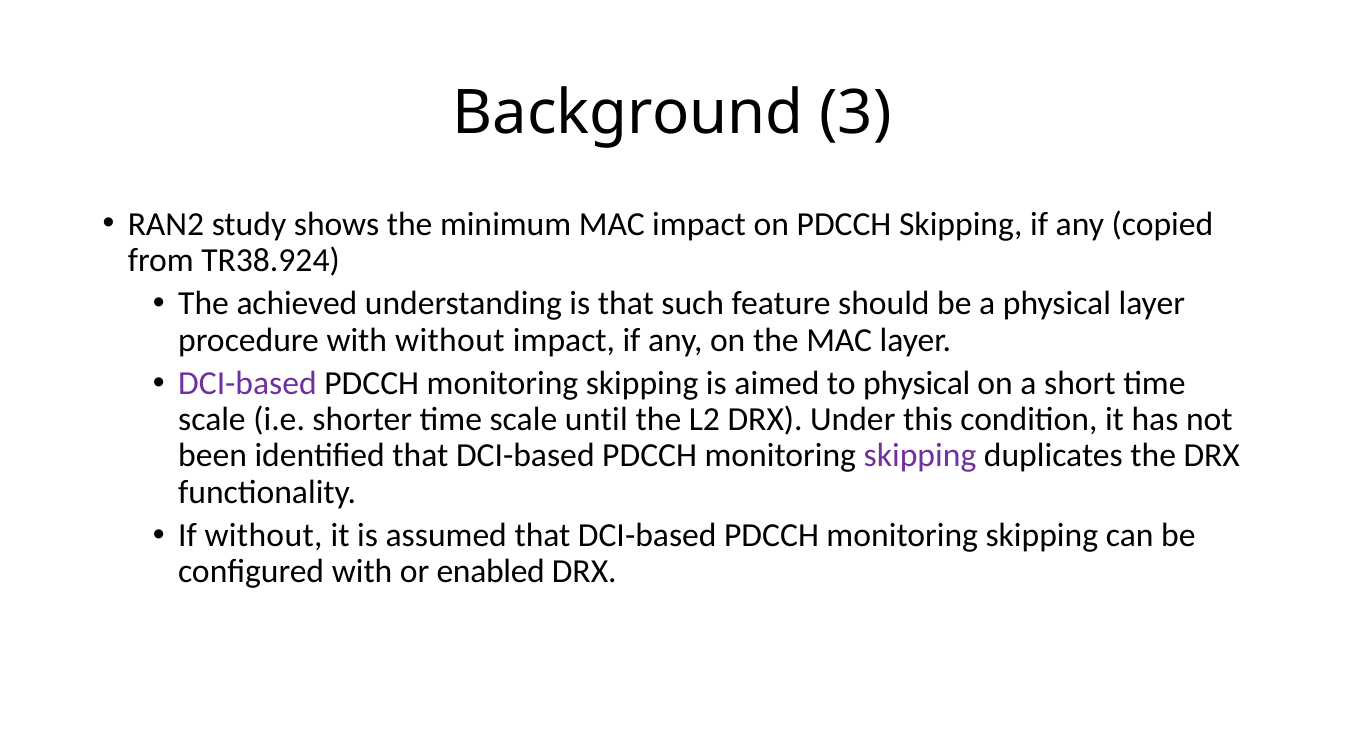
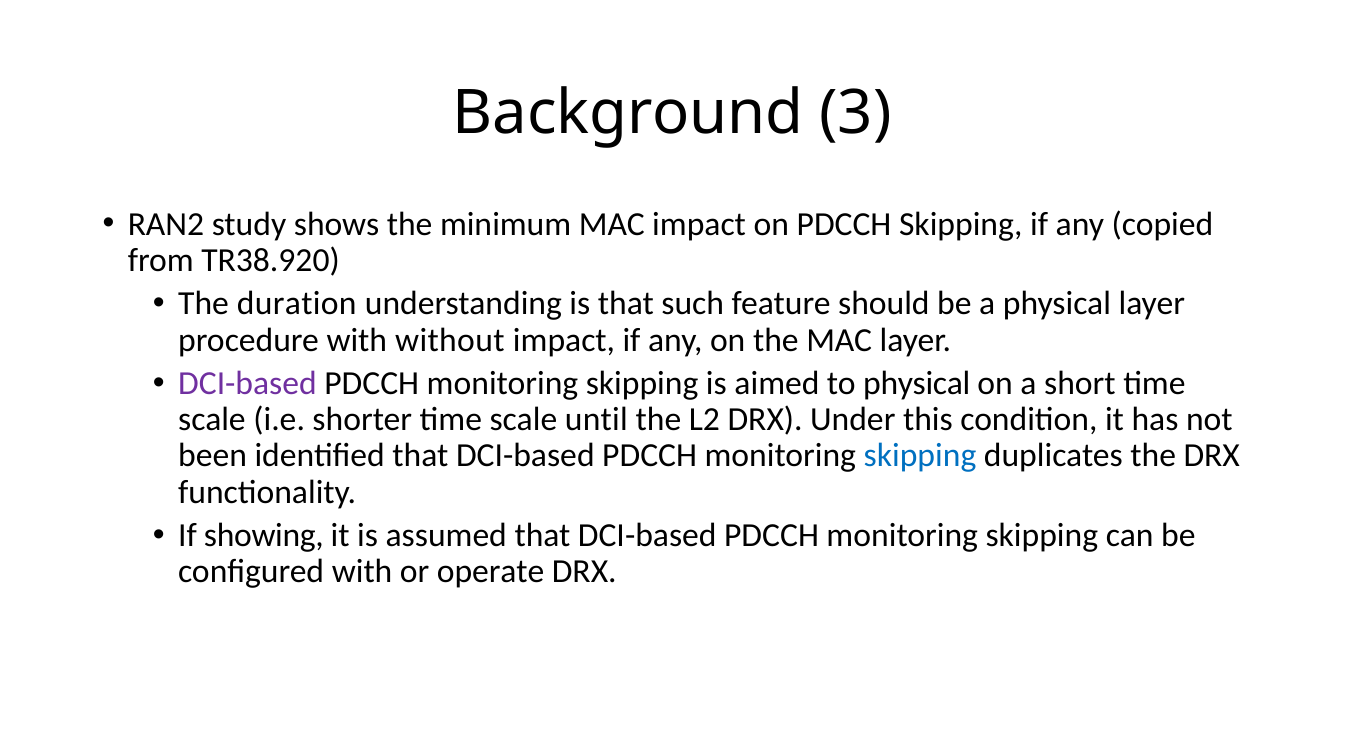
TR38.924: TR38.924 -> TR38.920 (271, 261)
achieved: achieved -> duration (297, 304)
skipping colour: purple -> blue (920, 456)
If without: without -> showing (264, 536)
enabled: enabled -> operate (491, 572)
